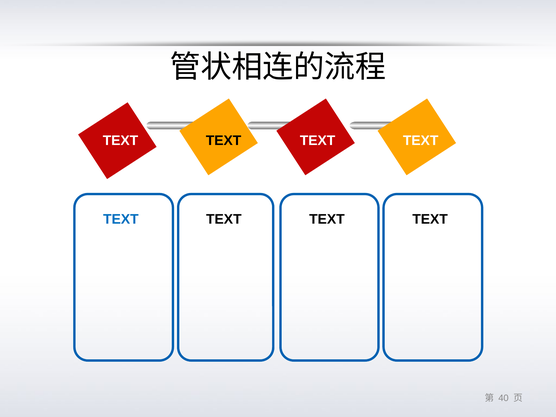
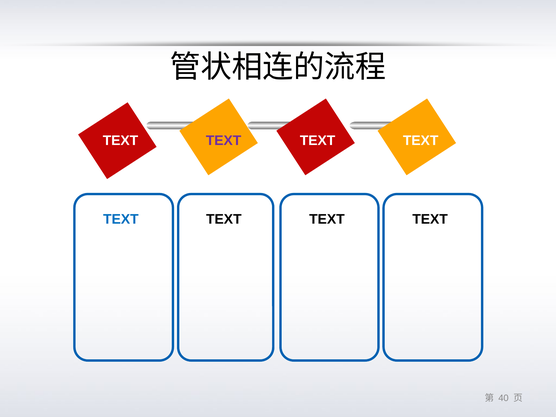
TEXT colour: black -> purple (224, 141)
